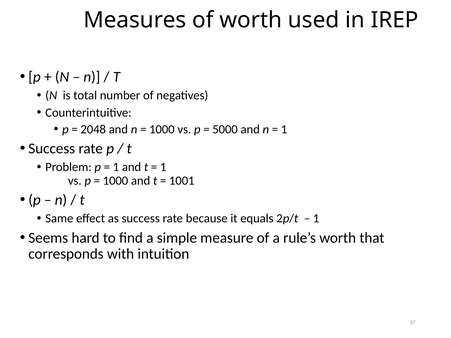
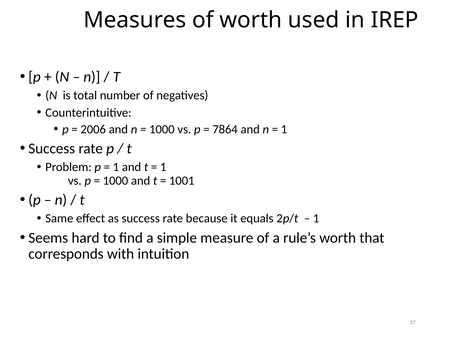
2048: 2048 -> 2006 (93, 129)
5000: 5000 -> 7864 (225, 129)
